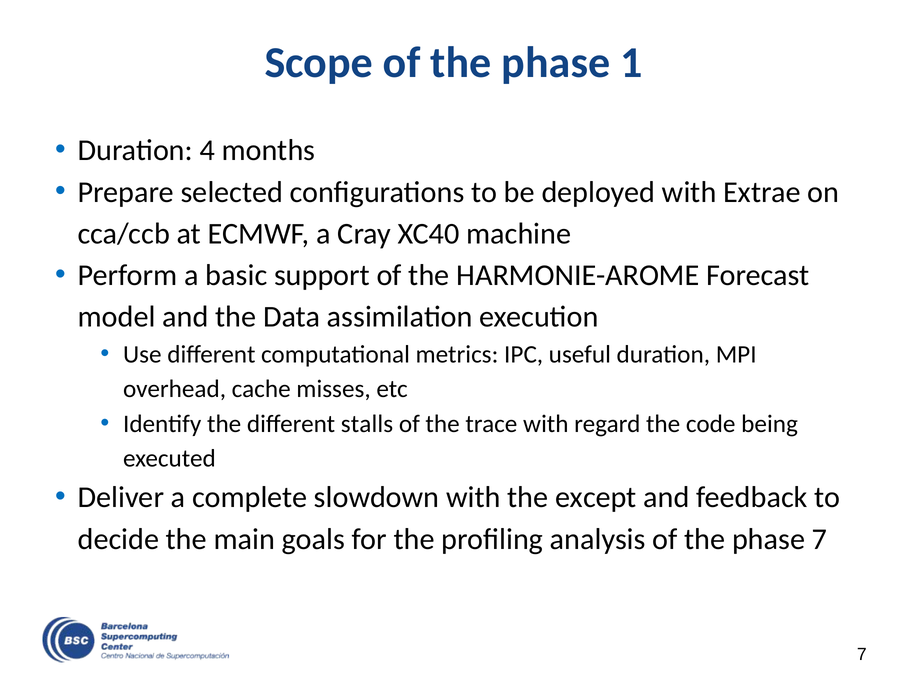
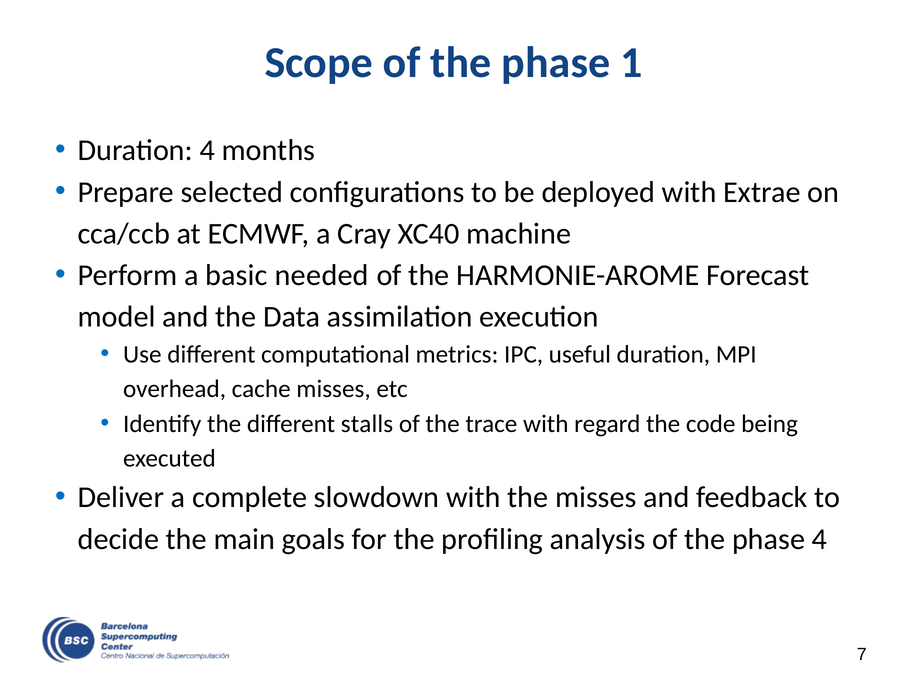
support: support -> needed (322, 276)
the except: except -> misses (596, 498)
phase 7: 7 -> 4 (820, 540)
